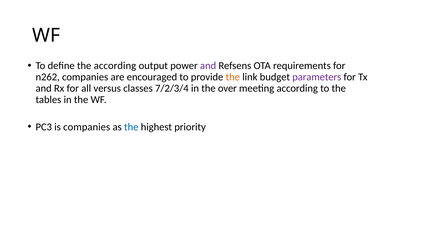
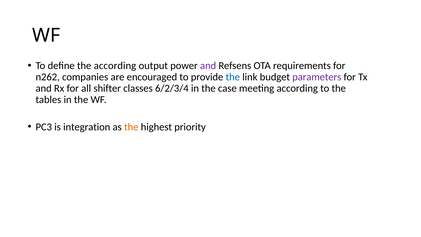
the colour: orange -> blue (233, 77)
versus: versus -> shifter (107, 88)
7/2/3/4: 7/2/3/4 -> 6/2/3/4 (172, 88)
over: over -> case (227, 88)
is companies: companies -> integration (87, 127)
the colour: blue -> orange (131, 127)
